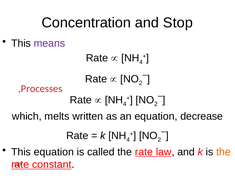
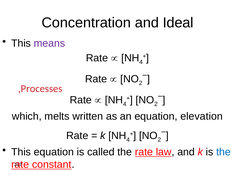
Stop: Stop -> Ideal (178, 23)
decrease: decrease -> elevation (202, 117)
the colour: orange -> blue (224, 152)
